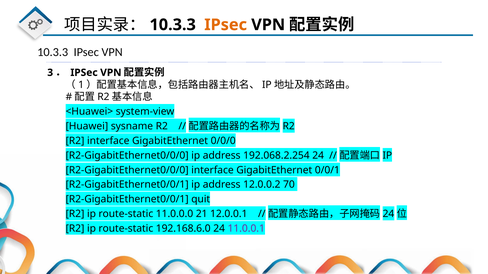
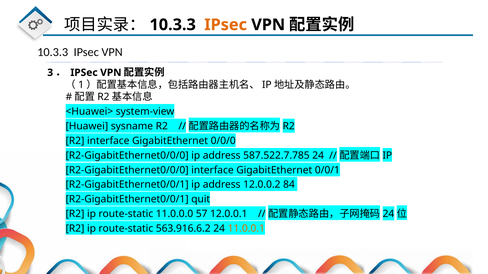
192.068.2.254: 192.068.2.254 -> 587.522.7.785 (276, 156)
70: 70 -> 84 (289, 185)
21: 21 -> 57 (202, 214)
192.168.6.0: 192.168.6.0 -> 563.916.6.2 (183, 229)
11.0.0.1 colour: purple -> orange (246, 229)
